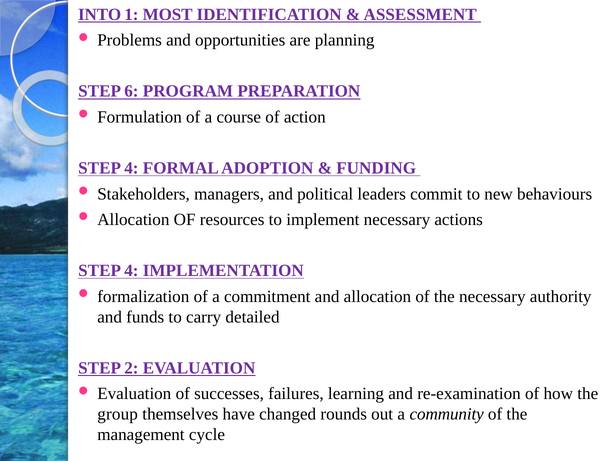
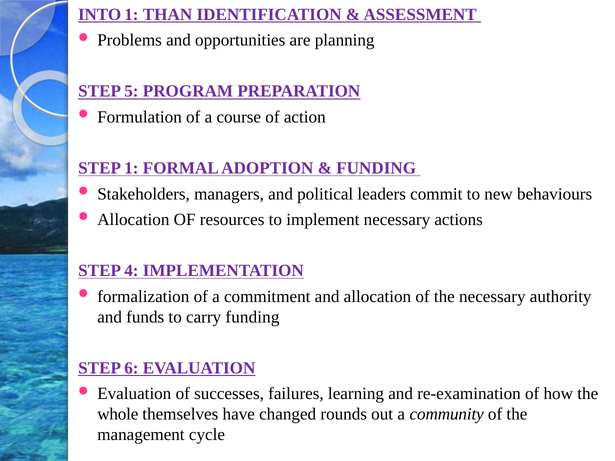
MOST: MOST -> THAN (168, 14)
6: 6 -> 5 (131, 91)
4: 4 -> 1 (131, 168)
carry detailed: detailed -> funding (252, 317)
2: 2 -> 6 (131, 368)
group: group -> whole (118, 414)
